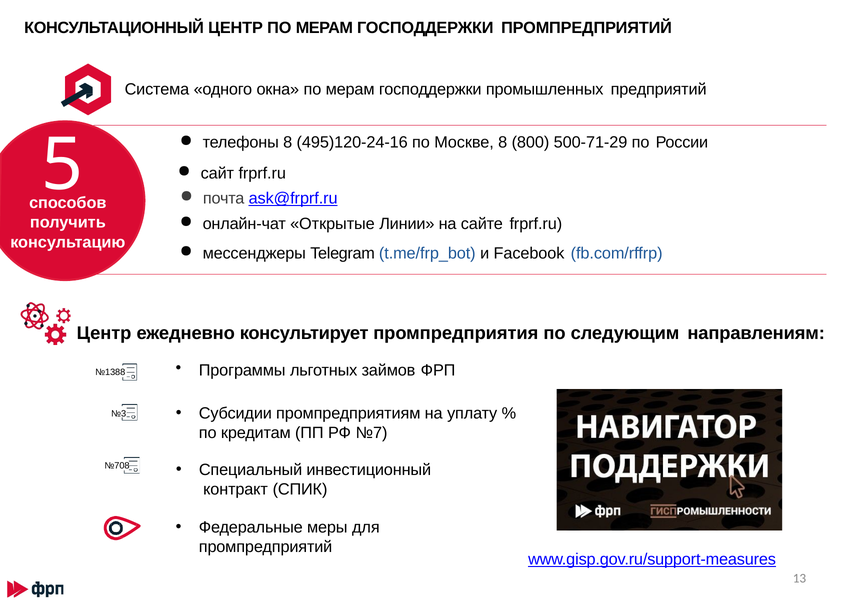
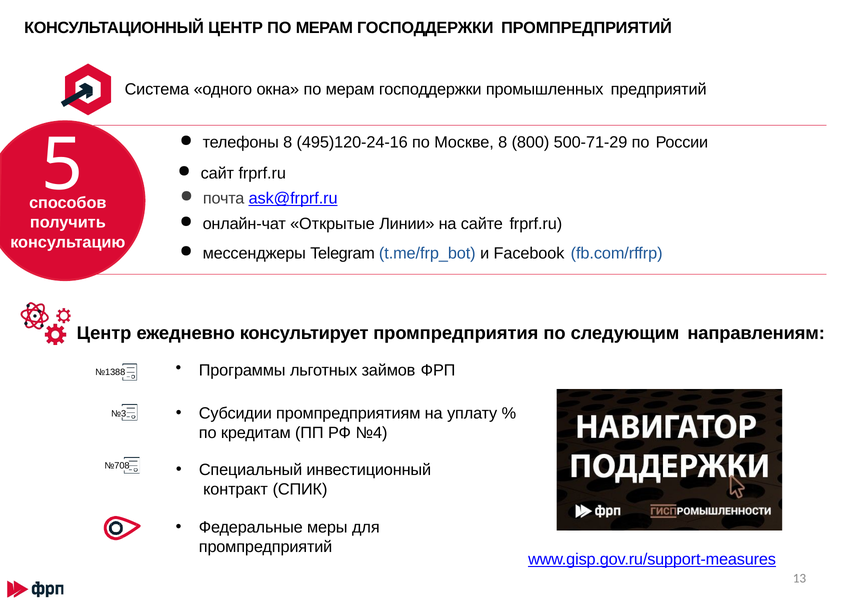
№7: №7 -> №4 (372, 433)
